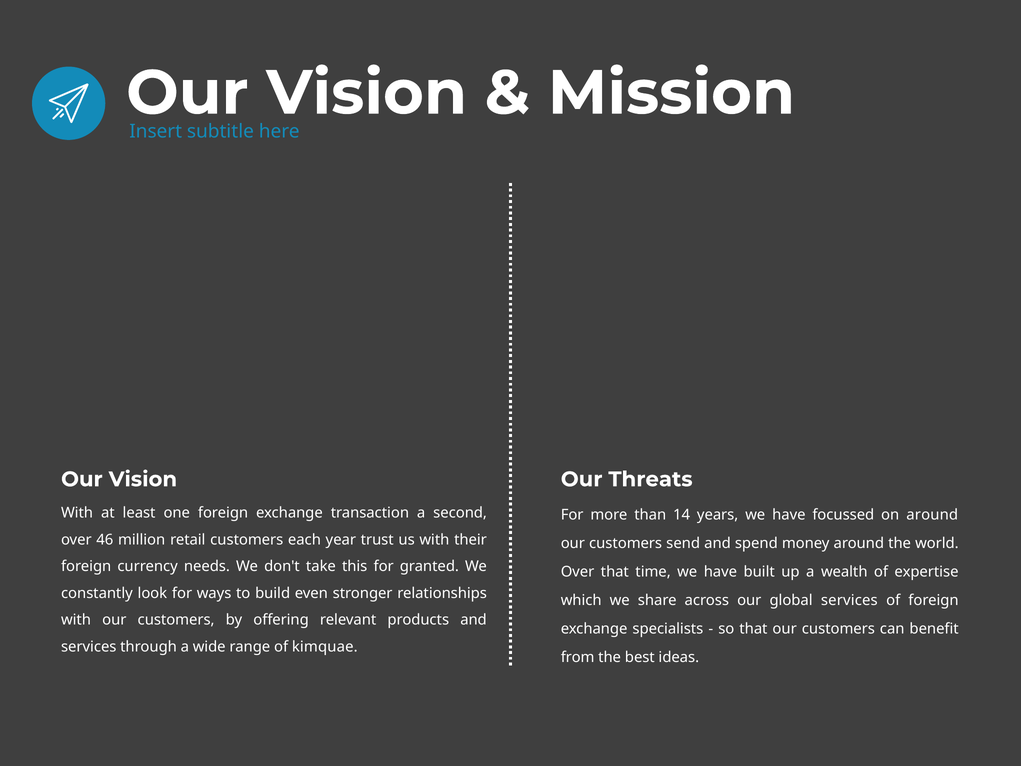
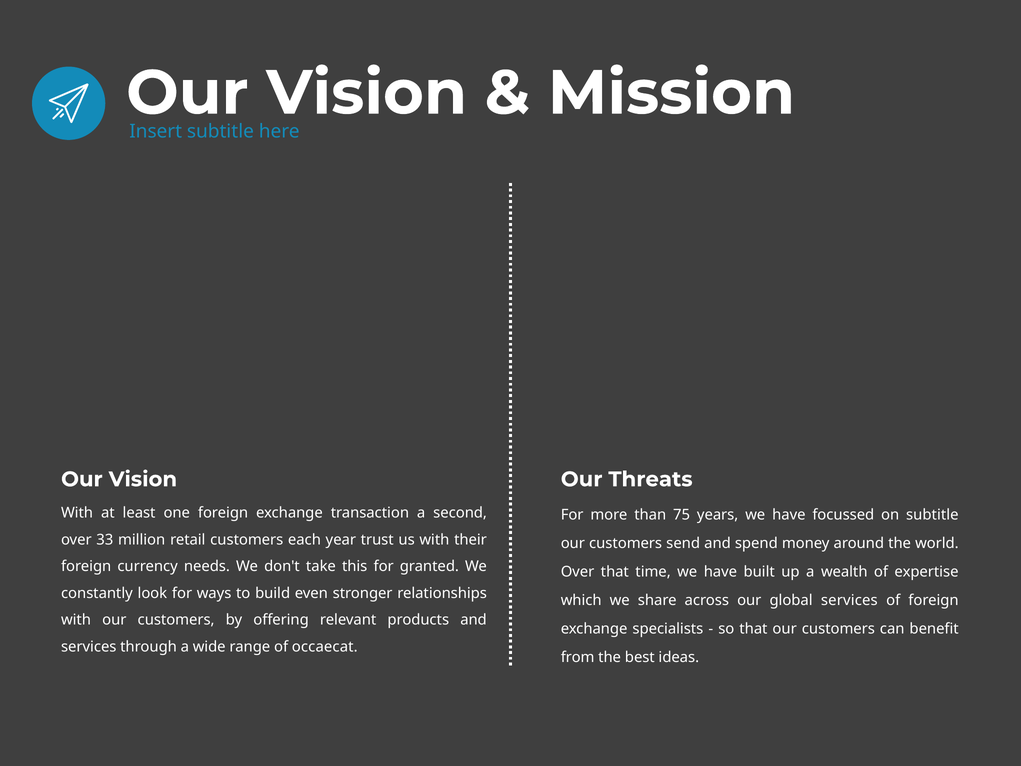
14: 14 -> 75 (682, 515)
on around: around -> subtitle (932, 515)
46: 46 -> 33 (105, 540)
kimquae: kimquae -> occaecat (325, 647)
